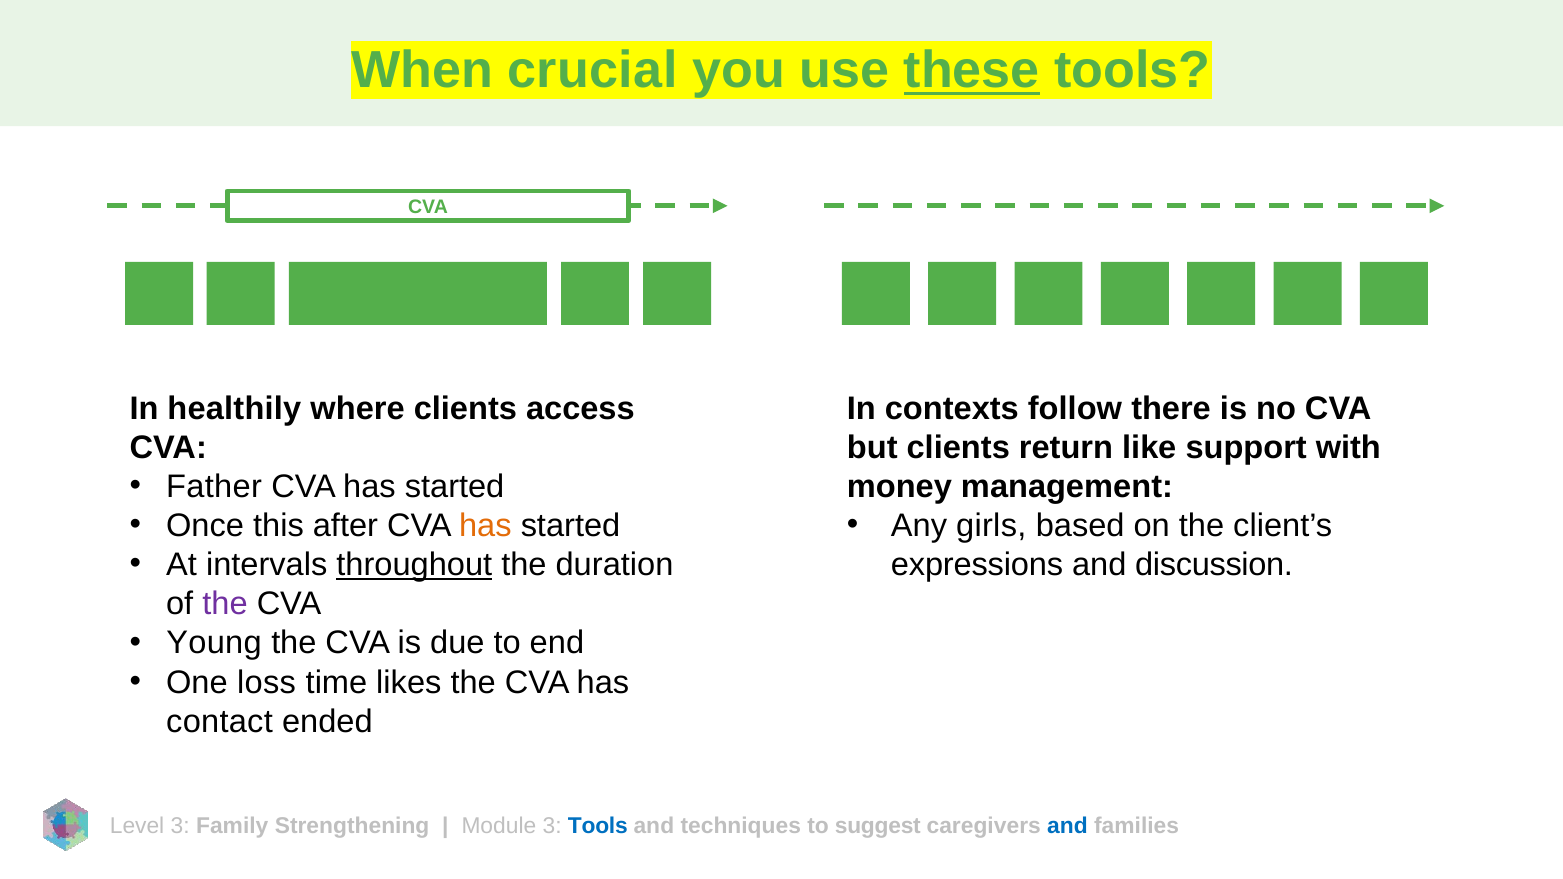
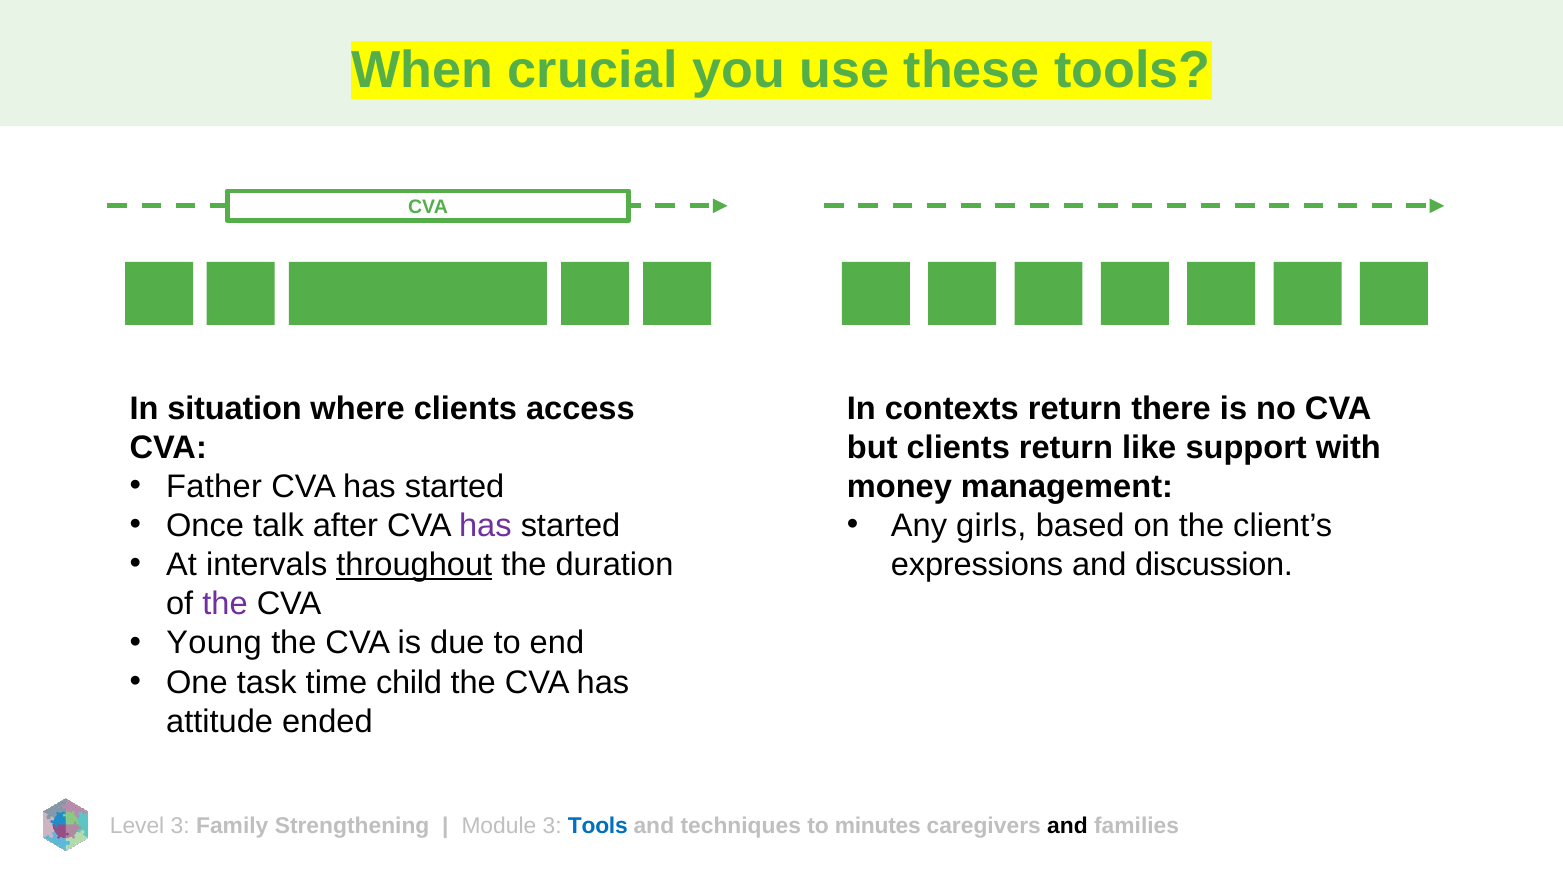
these underline: present -> none (972, 71)
healthily: healthily -> situation (235, 409)
contexts follow: follow -> return (1075, 409)
this: this -> talk (278, 526)
has colour: orange -> purple (485, 526)
loss: loss -> task (267, 682)
likes: likes -> child (409, 682)
contact: contact -> attitude (220, 721)
suggest: suggest -> minutes (878, 826)
and colour: blue -> black (1067, 826)
